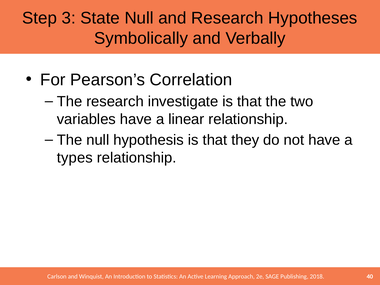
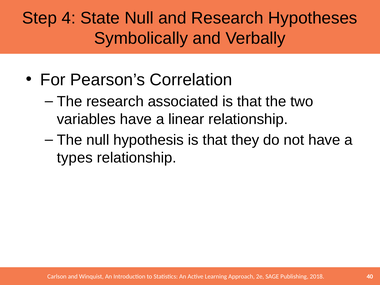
3: 3 -> 4 (69, 18)
investigate: investigate -> associated (183, 102)
